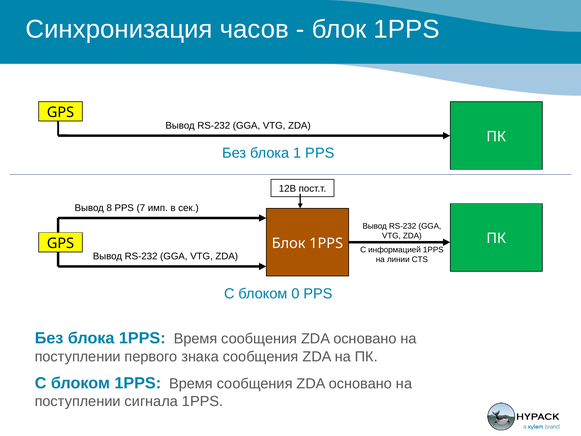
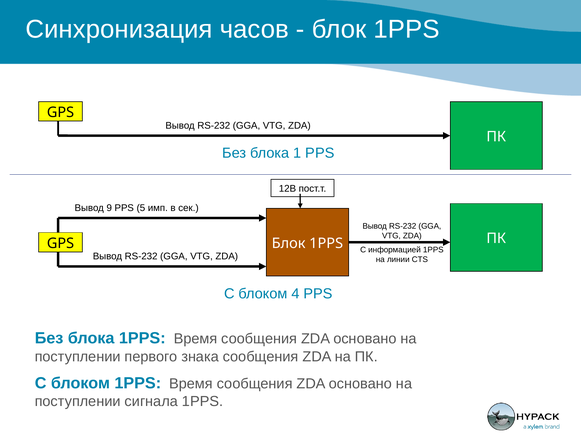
8: 8 -> 9 (109, 208)
7: 7 -> 5 (141, 208)
0: 0 -> 4 (296, 293)
